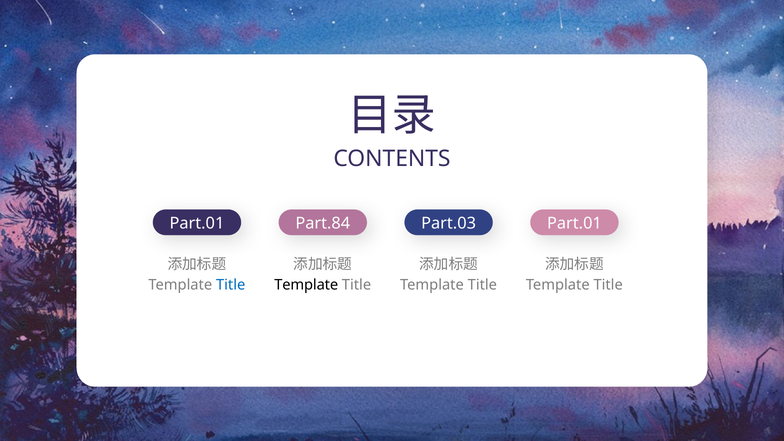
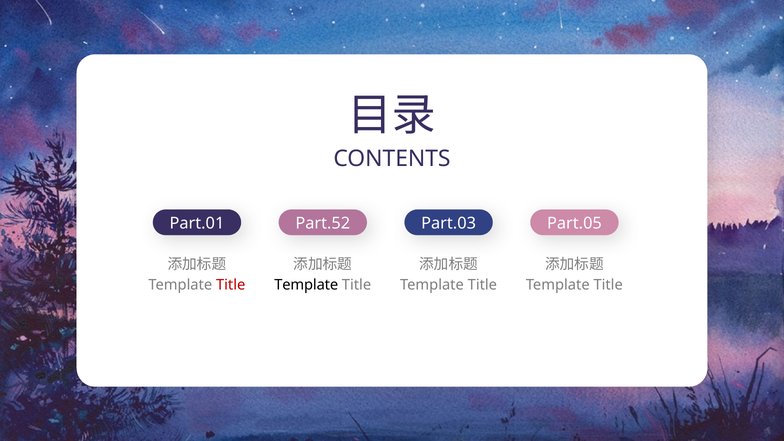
Part.84: Part.84 -> Part.52 (323, 223)
Part.03 Part.01: Part.01 -> Part.05 (574, 223)
Title colour: blue -> red (231, 285)
